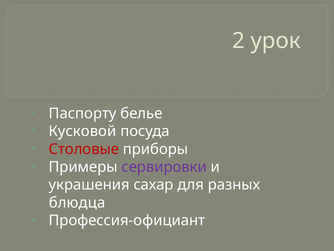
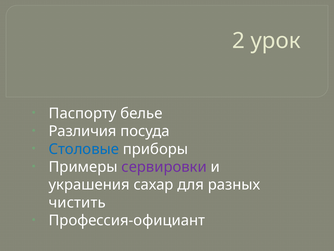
Кусковой: Кусковой -> Различия (83, 131)
Столовые colour: red -> blue (84, 149)
блюдца: блюдца -> чистить (77, 202)
